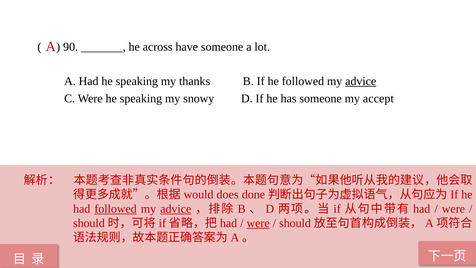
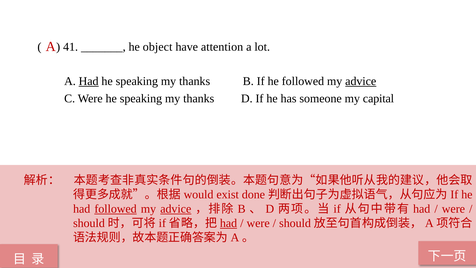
90: 90 -> 41 (71, 47)
across: across -> object (158, 47)
have someone: someone -> attention (222, 47)
Had underline: none -> present (89, 81)
snowy: snowy -> thanks (199, 98)
accept: accept -> capital (378, 98)
does: does -> exist (228, 194)
had underline: none -> present (229, 223)
were underline: present -> none (258, 223)
